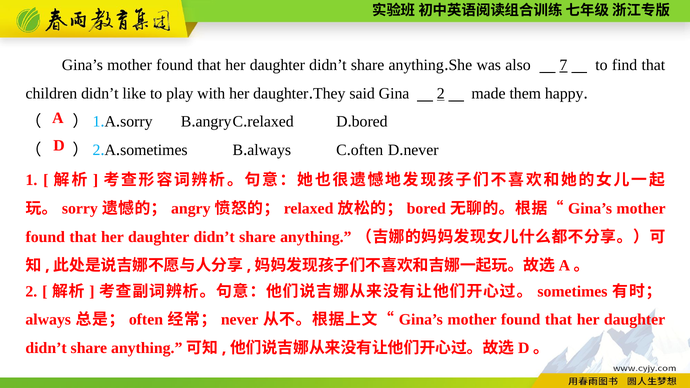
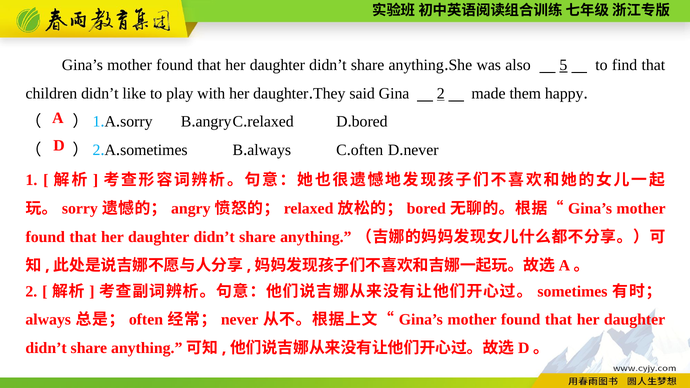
7: 7 -> 5 (563, 65)
